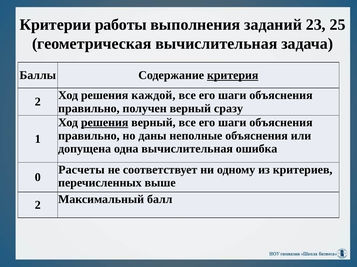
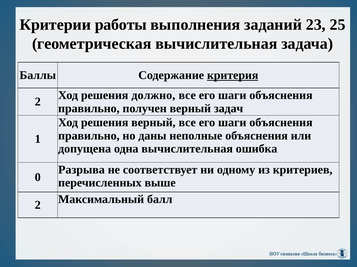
каждой: каждой -> должно (153, 95)
сразу: сразу -> задач (229, 109)
решения underline: present -> none (105, 123)
Расчеты: Расчеты -> Разрыва (81, 170)
